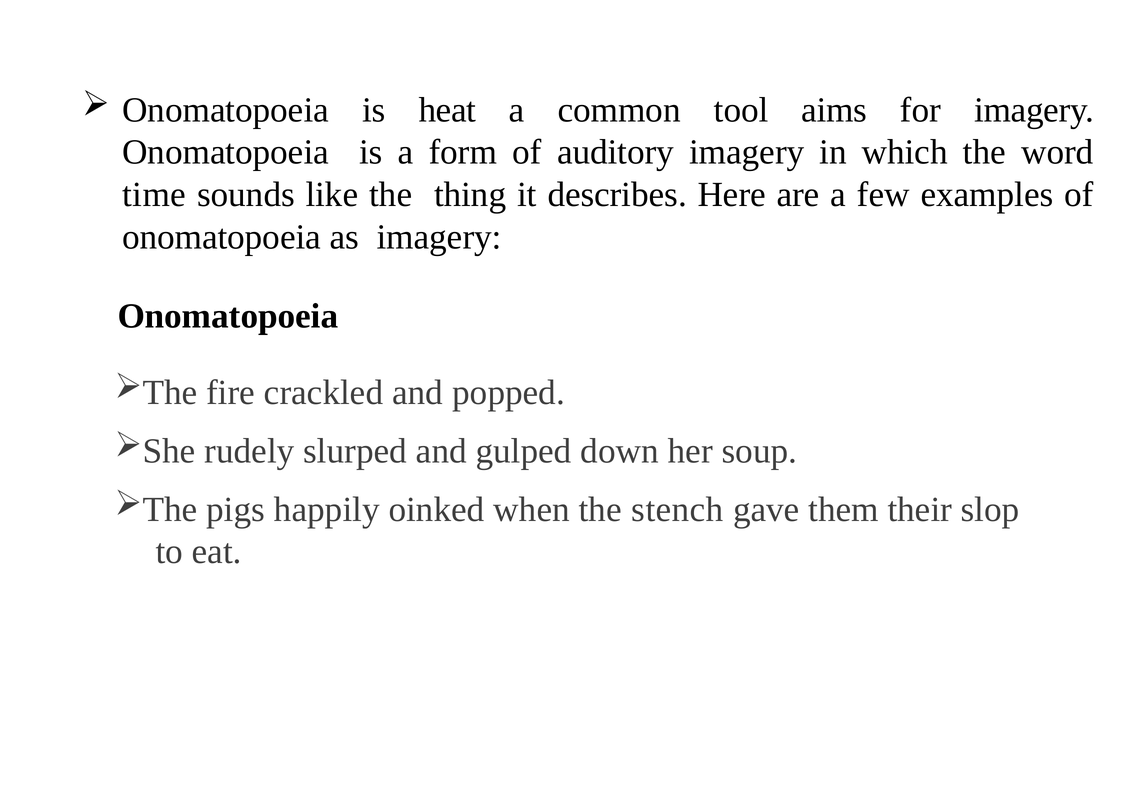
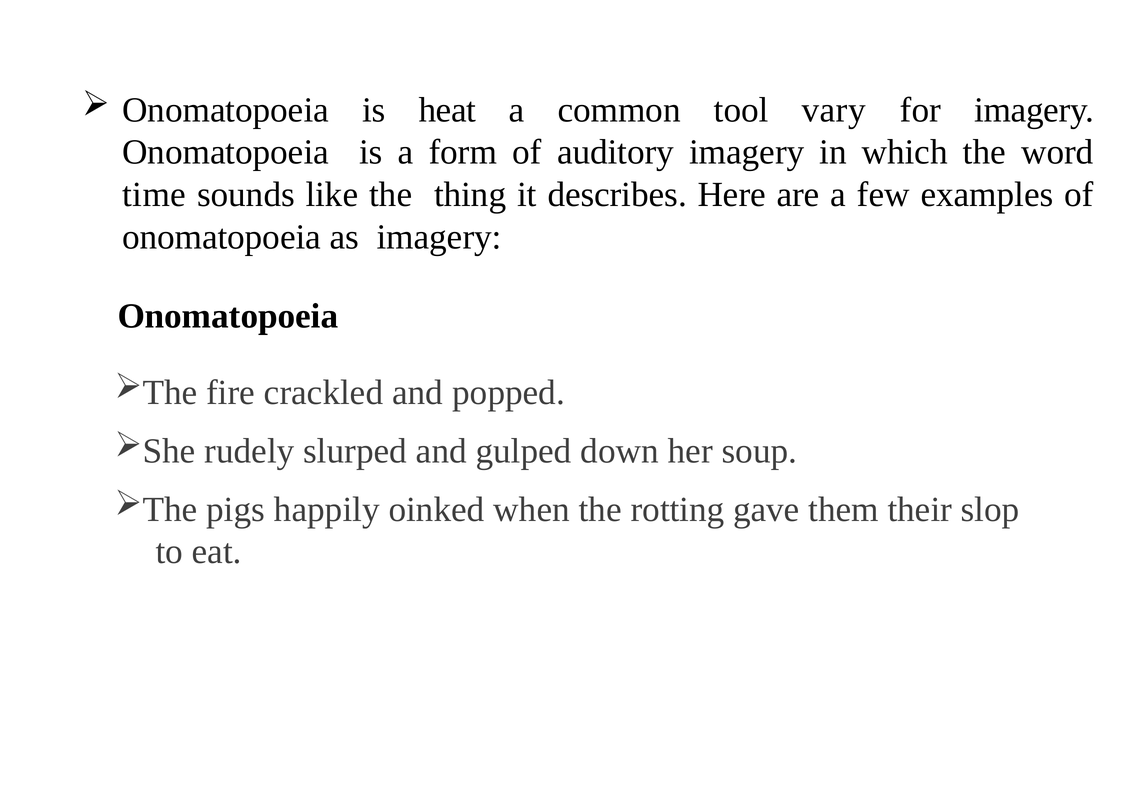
aims: aims -> vary (834, 110)
stench: stench -> rotting (678, 510)
